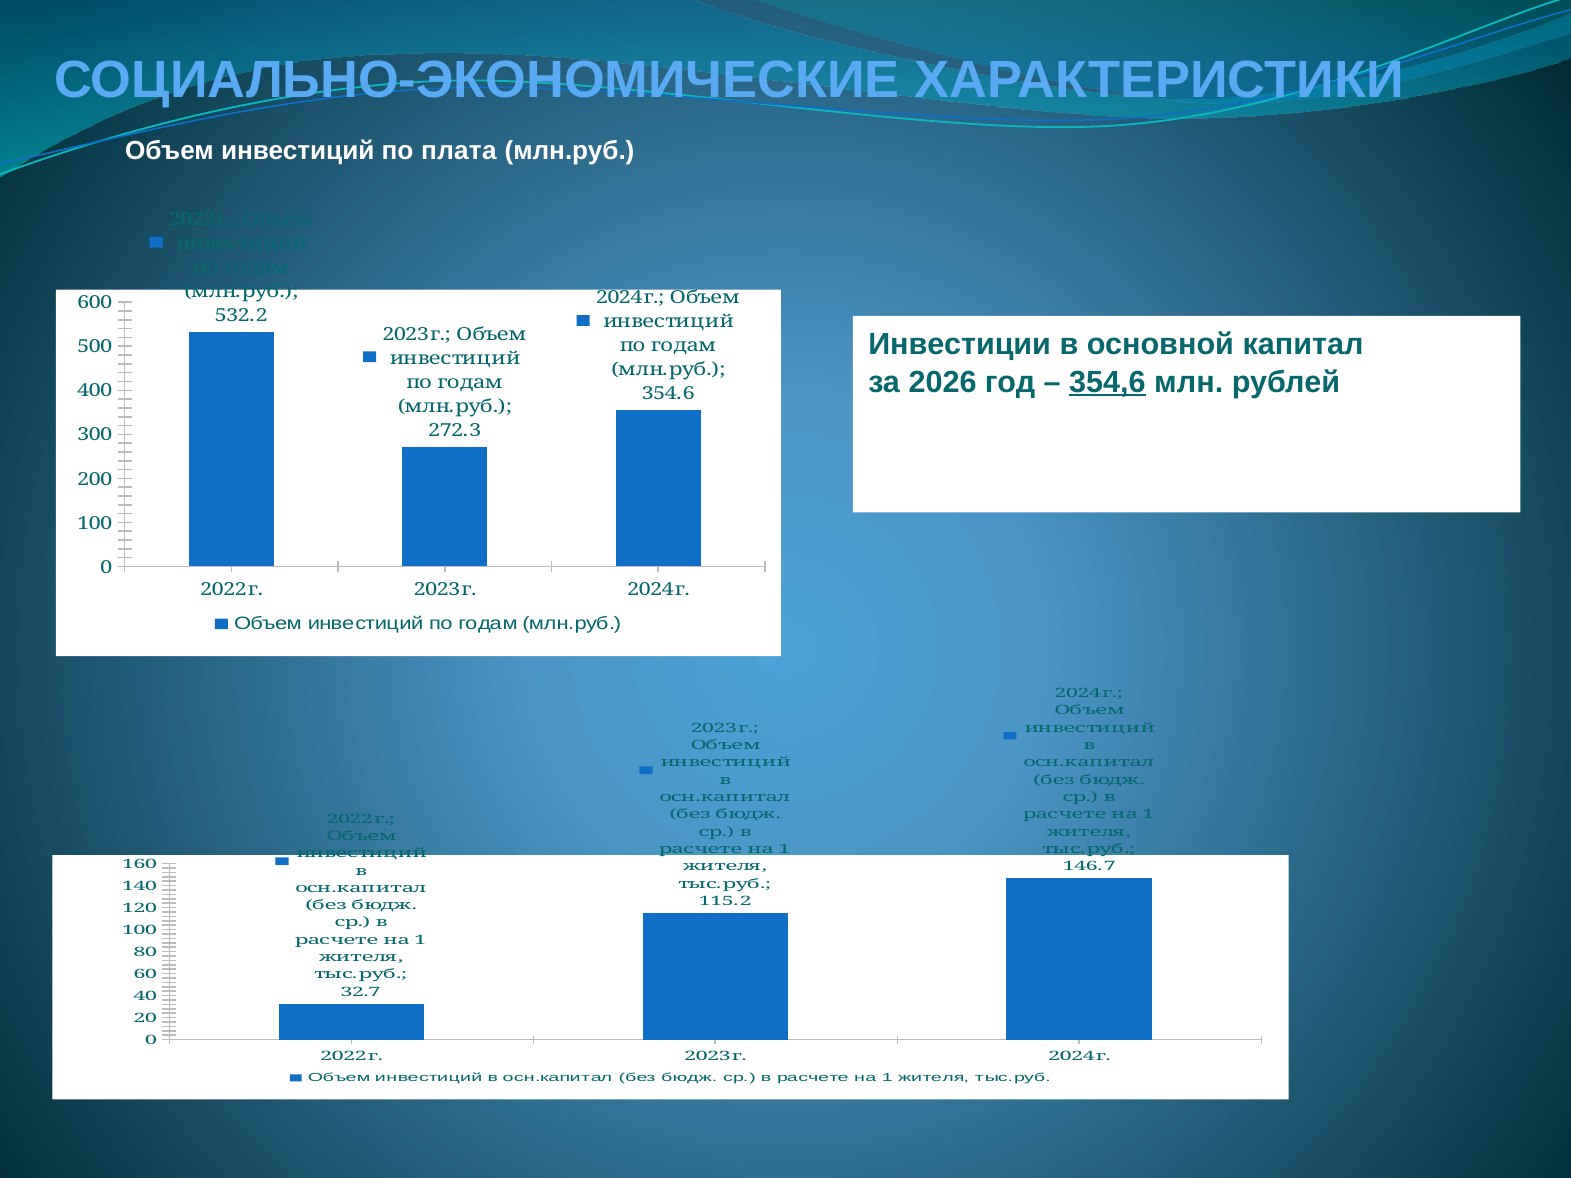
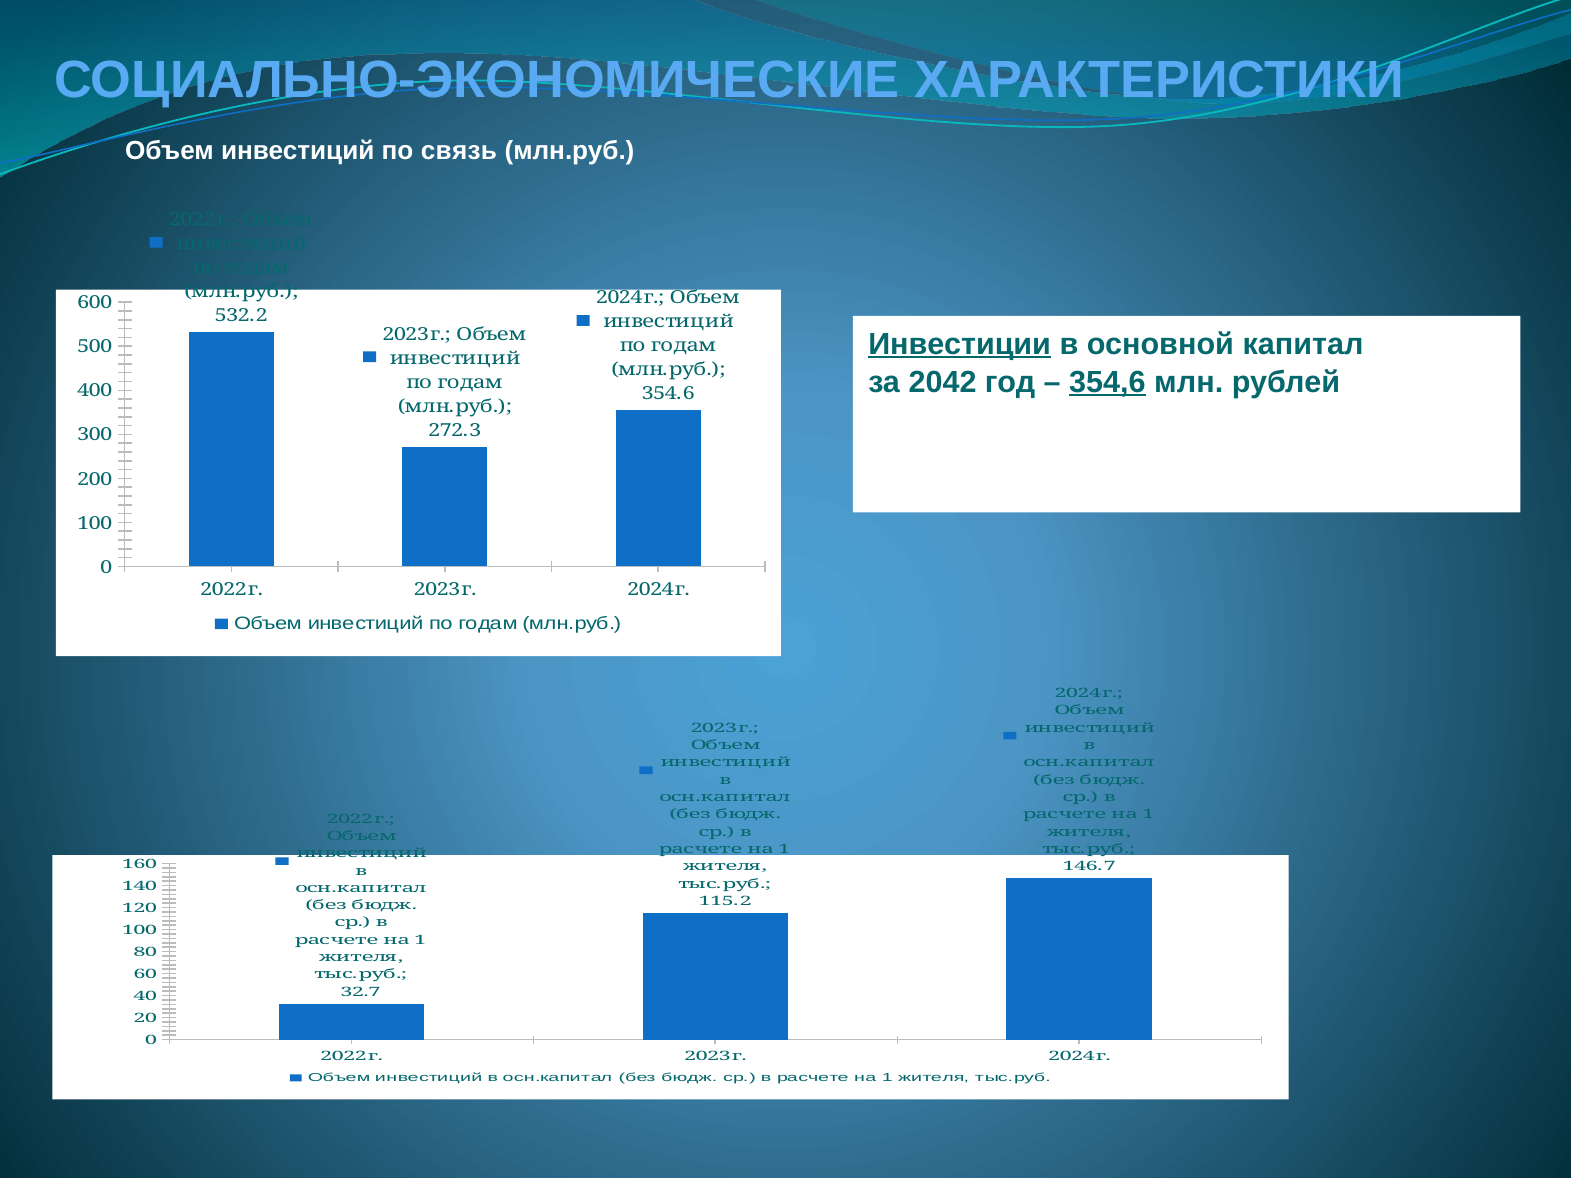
плата: плата -> связь (459, 151)
Инвестиции underline: none -> present (960, 344)
2026: 2026 -> 2042 (943, 382)
